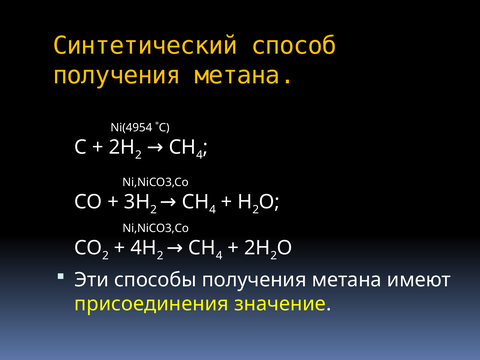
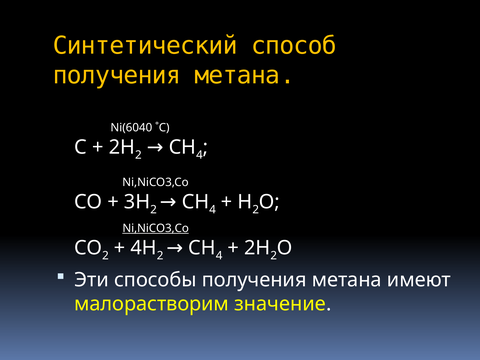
Ni(4954: Ni(4954 -> Ni(6040 (131, 128)
Ni,NiCO3,Co underline: none -> present (156, 228)
присоединения: присоединения -> малорастворим (152, 304)
